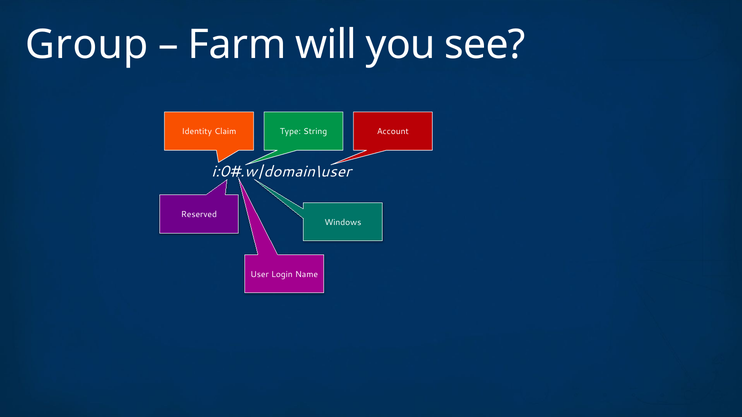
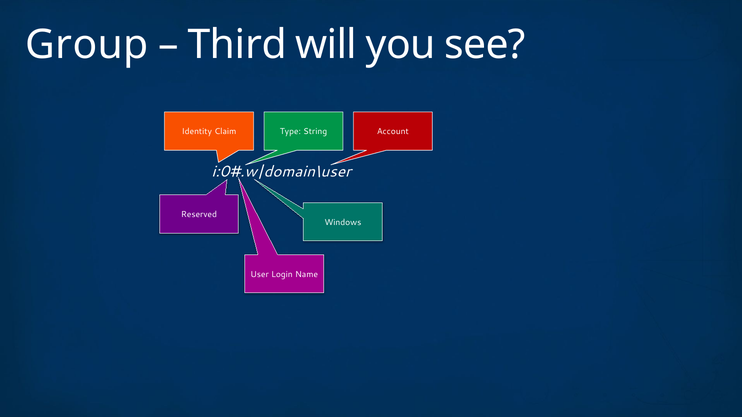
Farm: Farm -> Third (237, 45)
